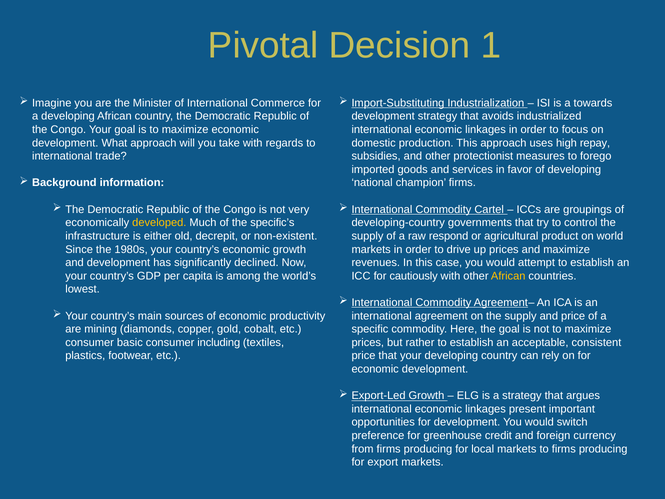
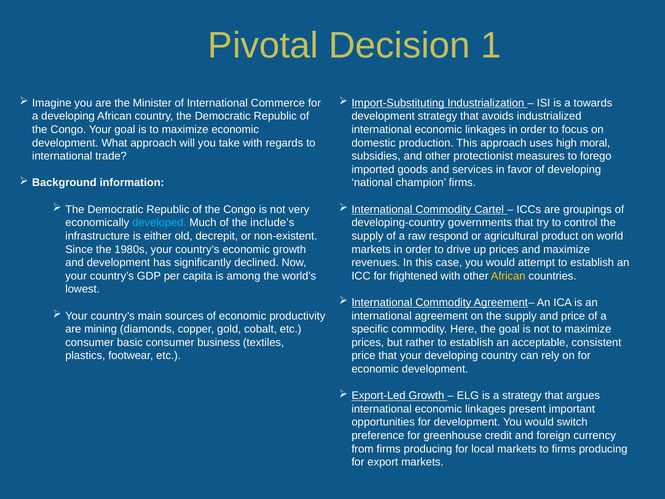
repay: repay -> moral (595, 143)
developed colour: yellow -> light blue (159, 223)
specific’s: specific’s -> include’s (272, 223)
cautiously: cautiously -> frightened (414, 276)
including: including -> business (219, 342)
